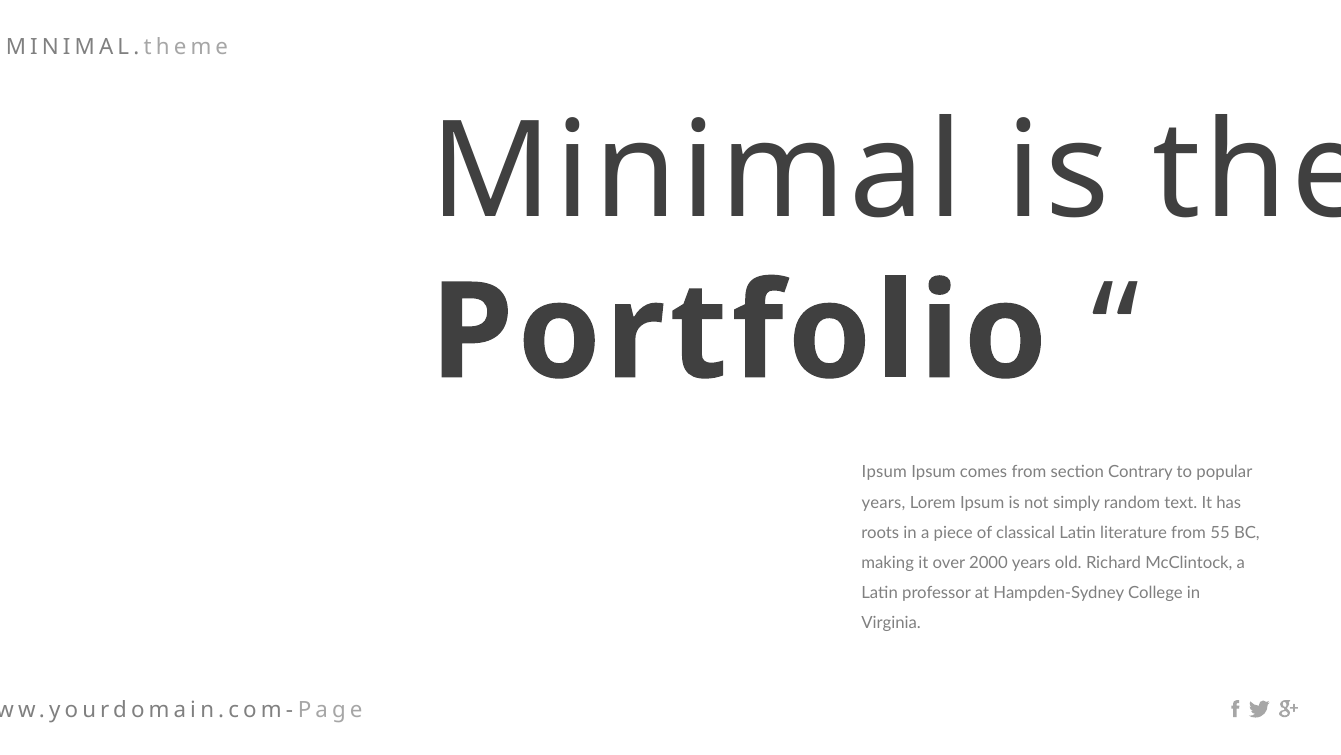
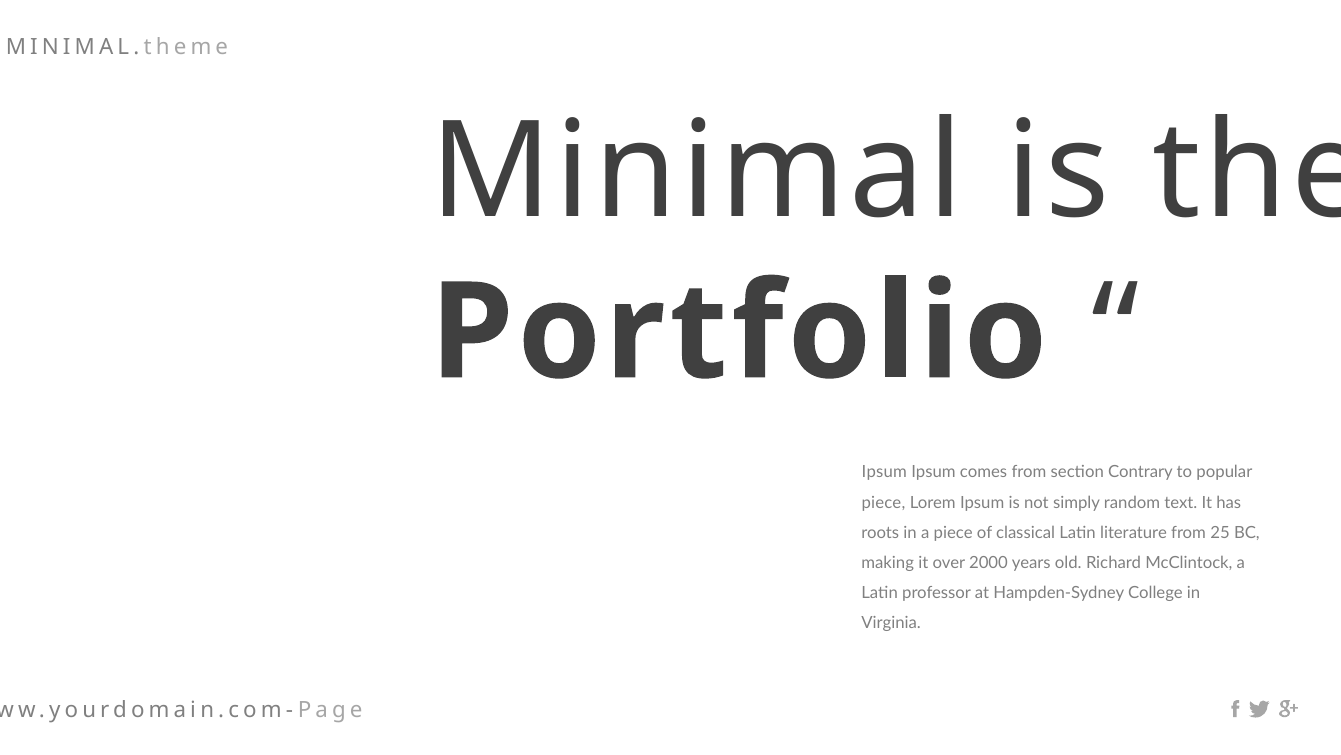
years: years -> piece (883, 502)
55: 55 -> 25 (1220, 532)
